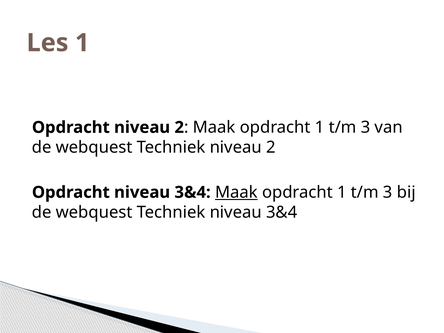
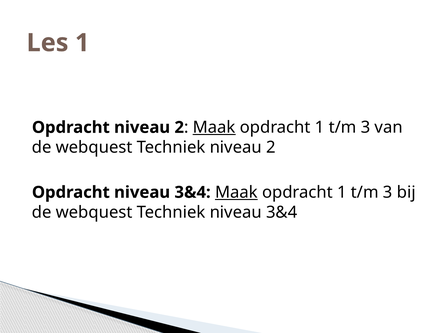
Maak underline: none -> present (214, 127)
